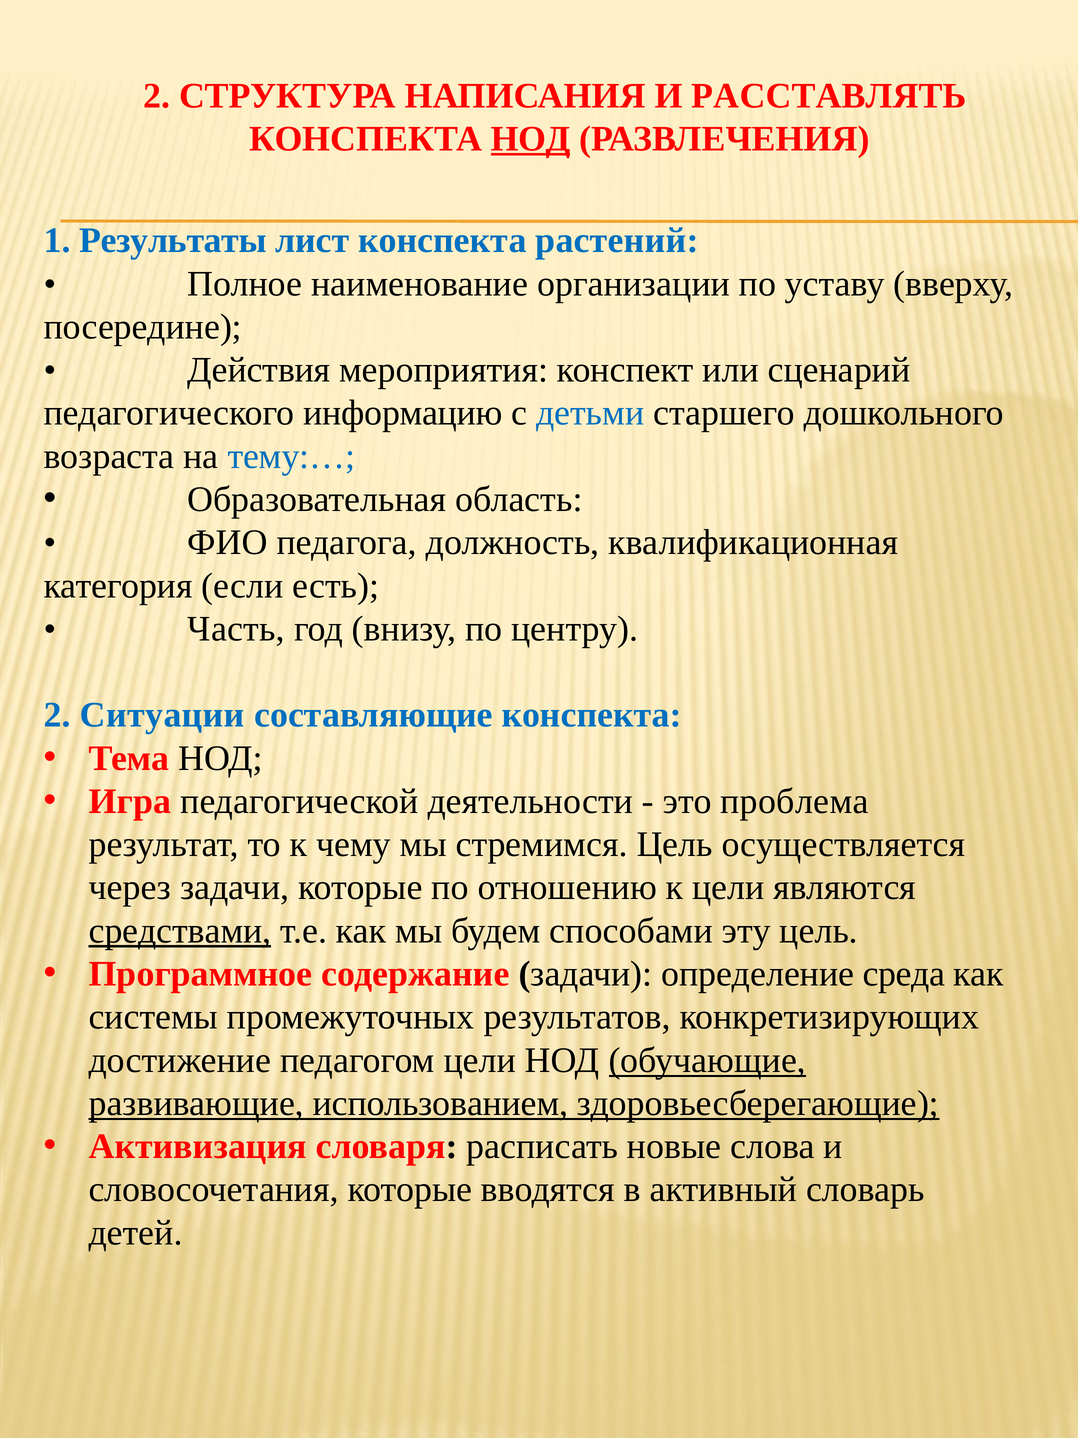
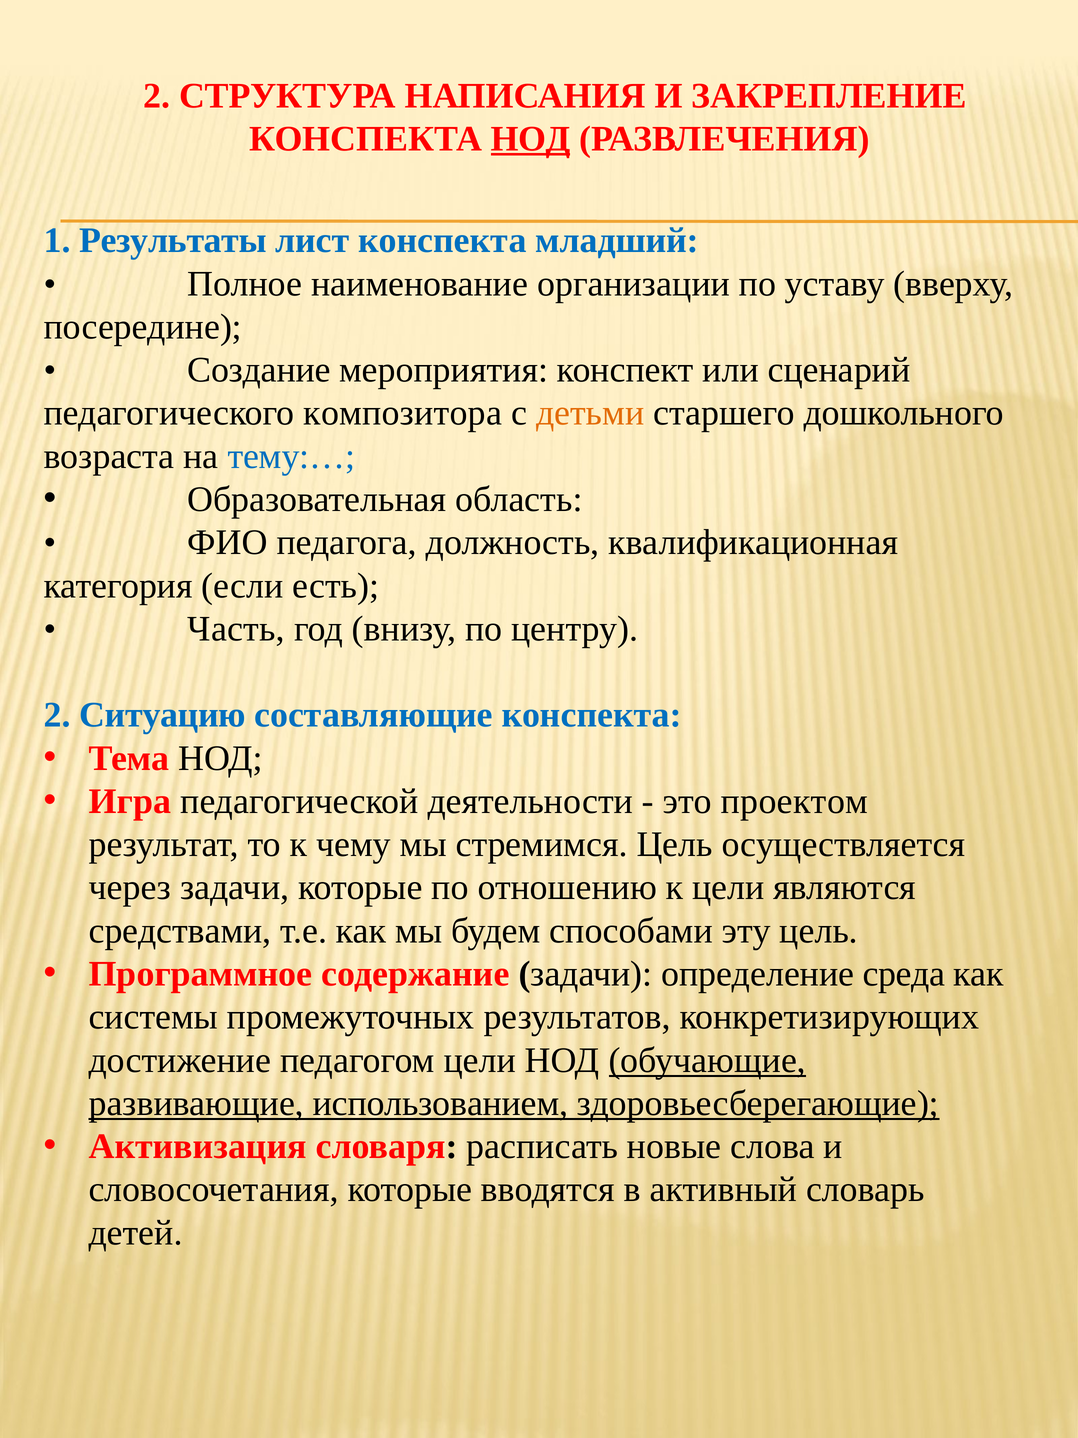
РАССТАВЛЯТЬ: РАССТАВЛЯТЬ -> ЗАКРЕПЛЕНИЕ (829, 96)
растений: растений -> младший (617, 240)
Действия: Действия -> Создание (259, 370)
информацию: информацию -> композитора (403, 413)
детьми colour: blue -> orange (590, 413)
Ситуации: Ситуации -> Ситуацию (163, 715)
проблема: проблема -> проектом (794, 801)
средствами underline: present -> none (180, 930)
